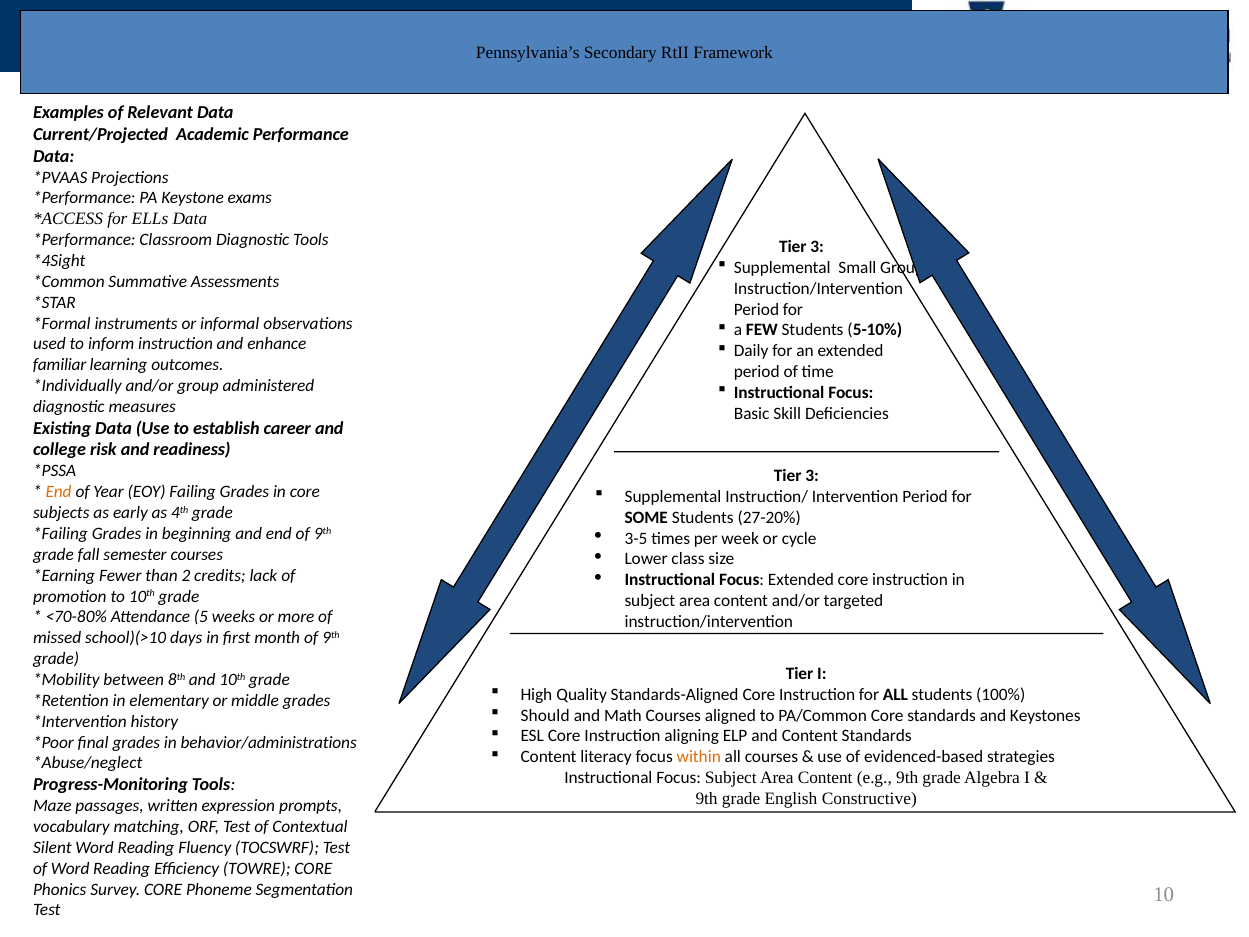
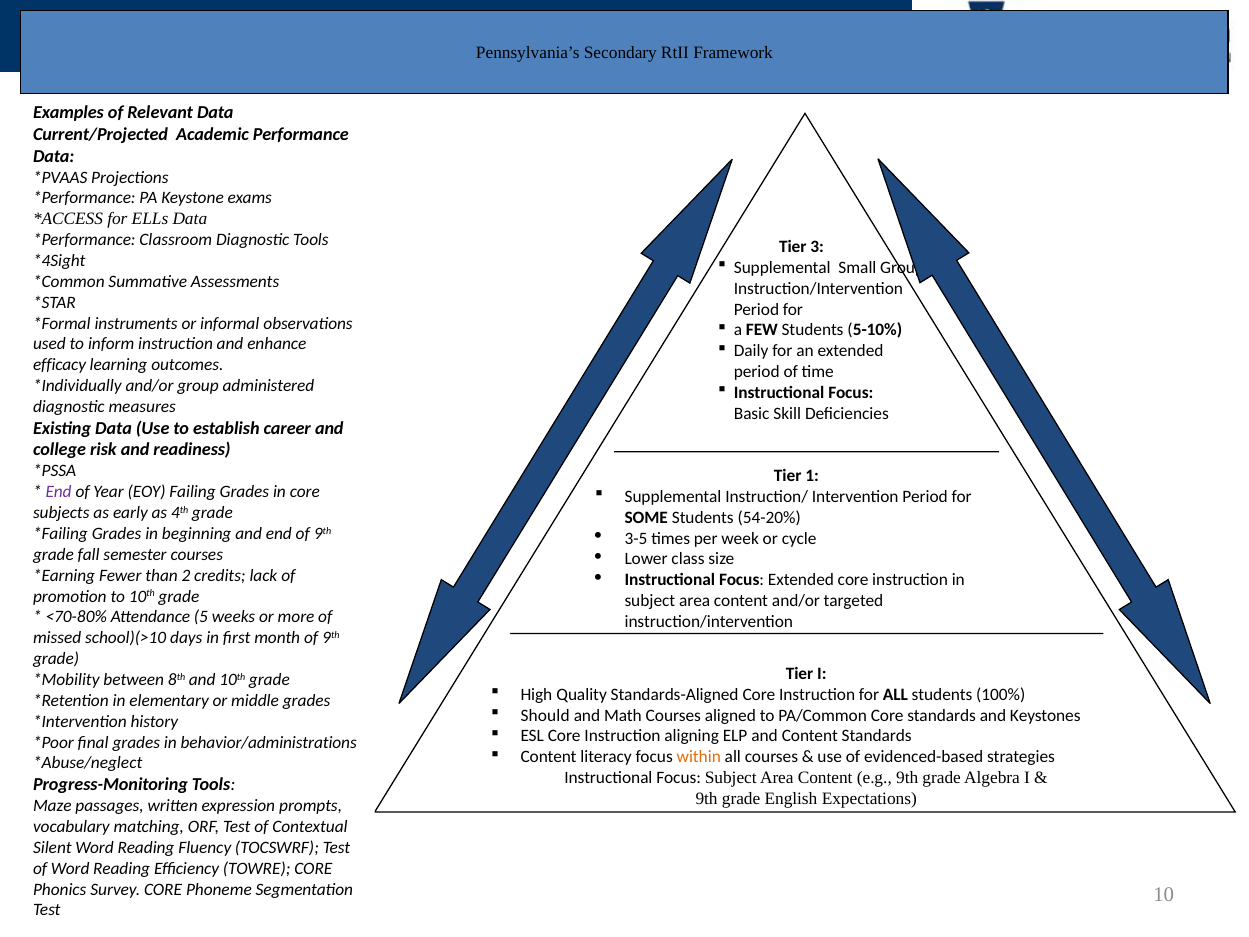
familiar: familiar -> efficacy (60, 365)
3: 3 -> 1 (812, 476)
End colour: orange -> purple (59, 492)
27-20%: 27-20% -> 54-20% (769, 517)
Constructive: Constructive -> Expectations (869, 799)
